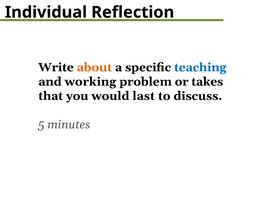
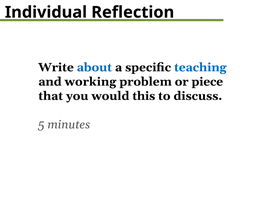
about colour: orange -> blue (94, 67)
takes: takes -> piece (207, 82)
last: last -> this (144, 96)
